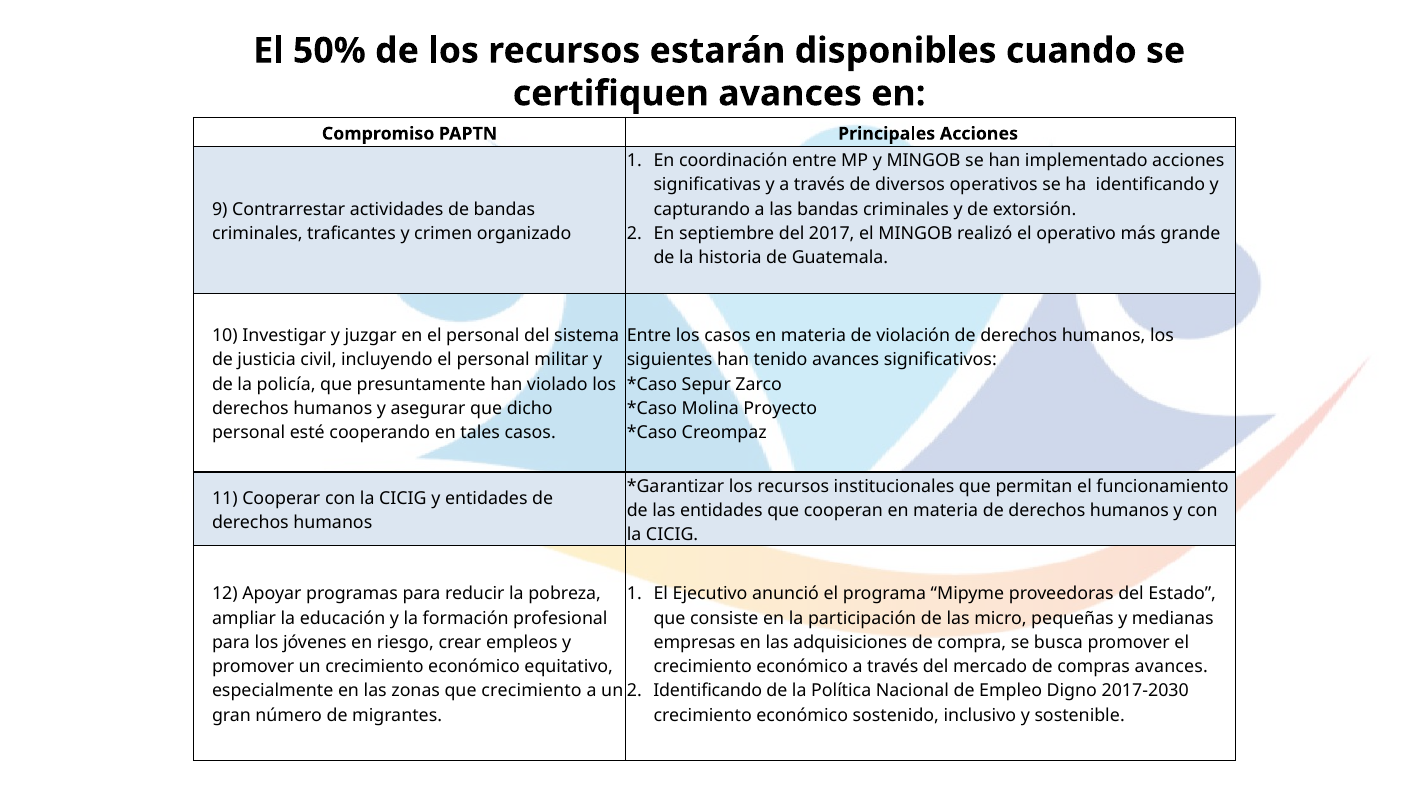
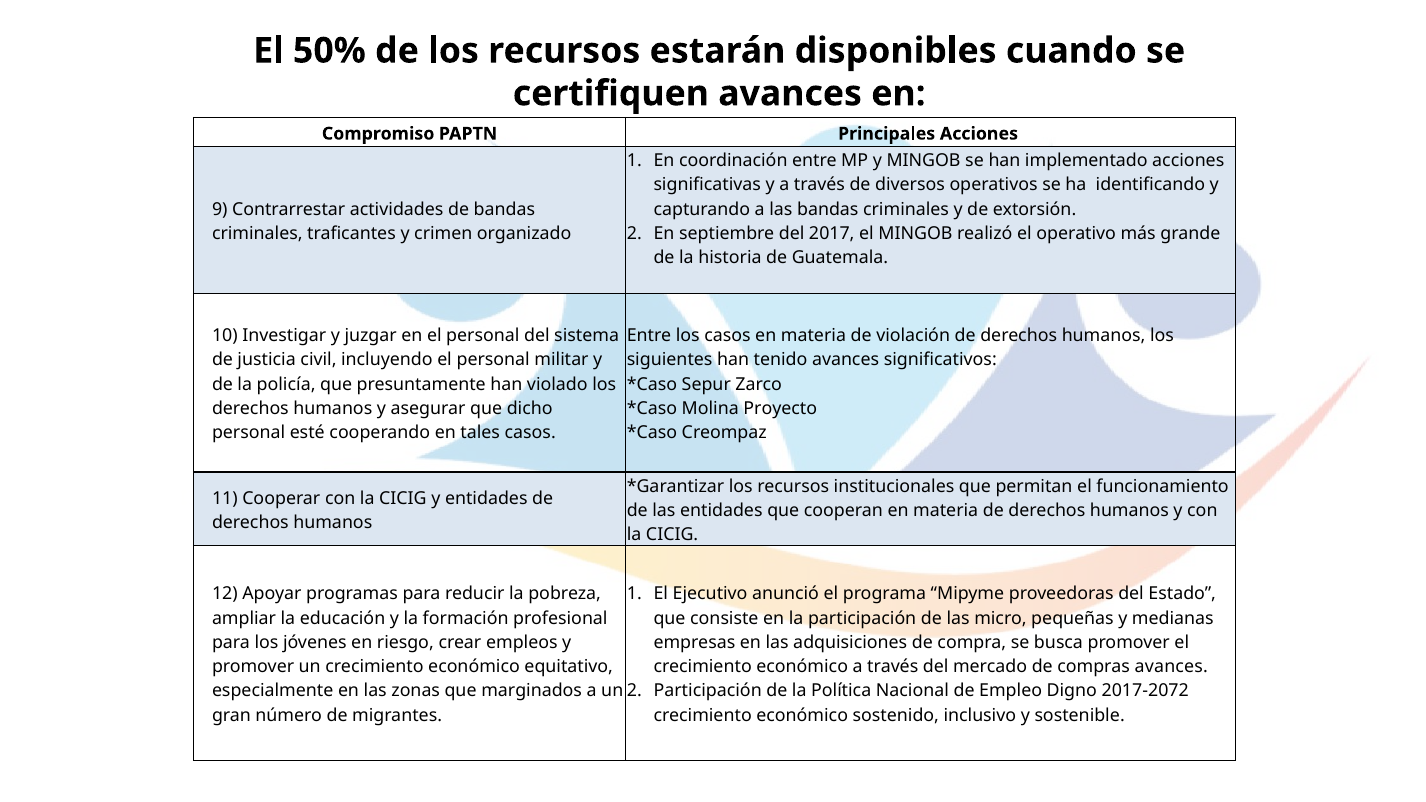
que crecimiento: crecimiento -> marginados (532, 691)
Identificando: Identificando -> Participación (708, 691)
2017-2030: 2017-2030 -> 2017-2072 (1145, 691)
